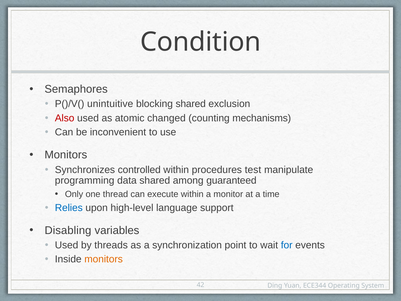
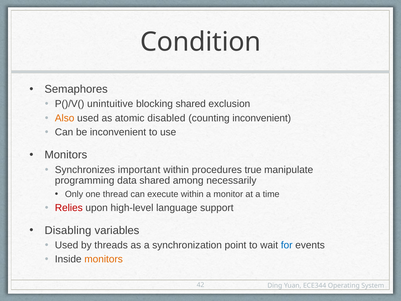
Also colour: red -> orange (65, 118)
changed: changed -> disabled (166, 118)
counting mechanisms: mechanisms -> inconvenient (262, 118)
controlled: controlled -> important (139, 170)
test: test -> true (253, 170)
guaranteed: guaranteed -> necessarily (231, 180)
Relies colour: blue -> red (69, 208)
